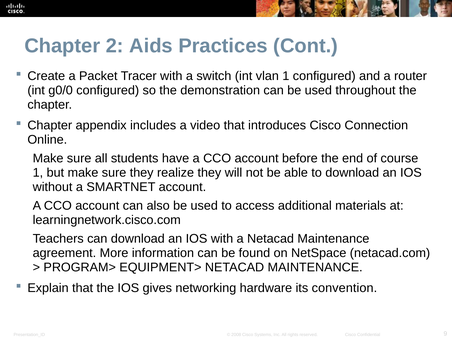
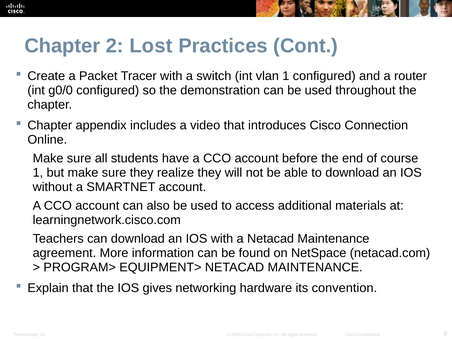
Aids: Aids -> Lost (151, 46)
